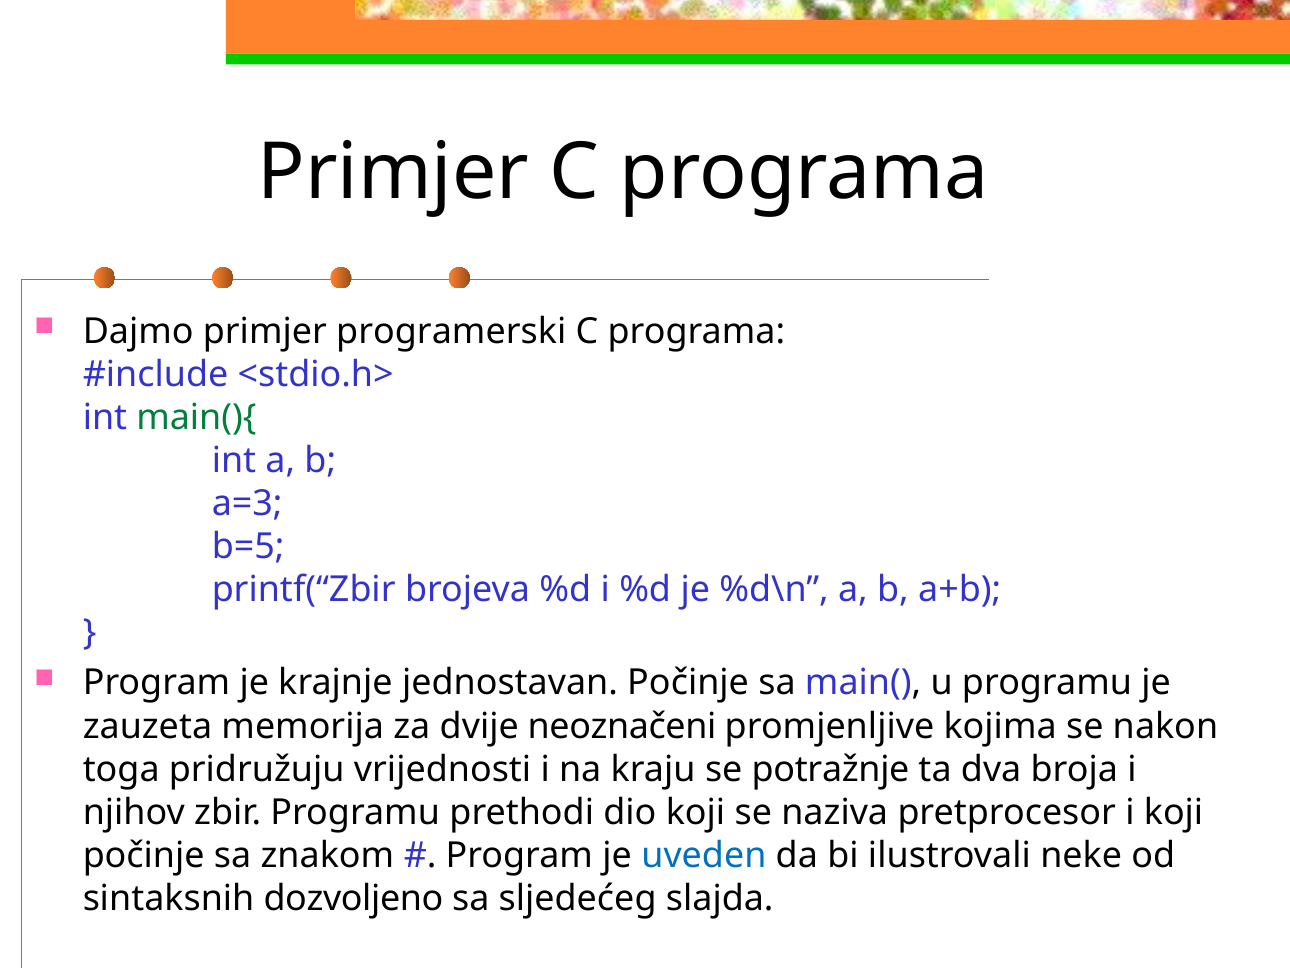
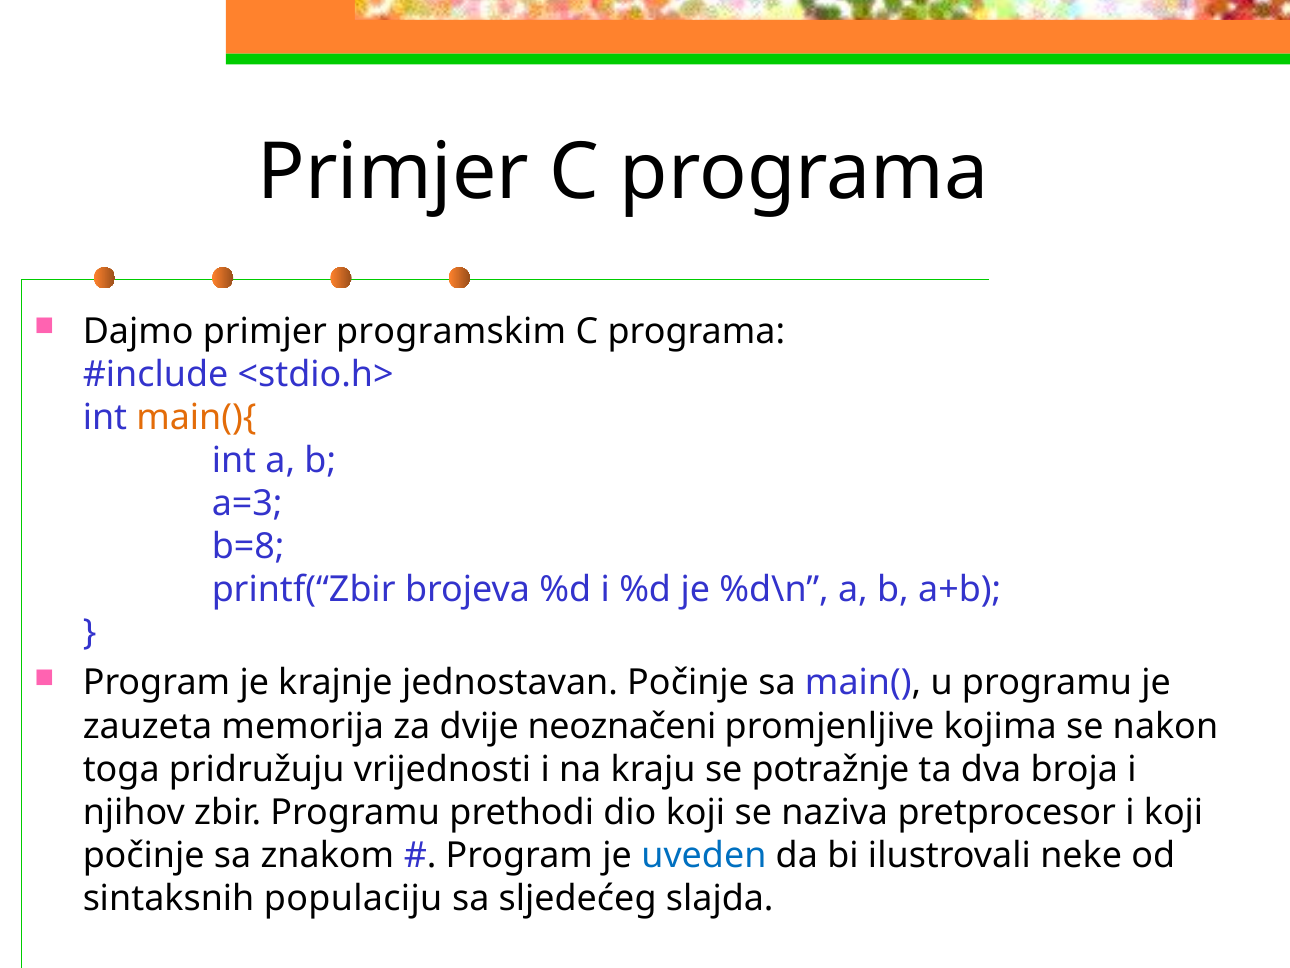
programerski: programerski -> programskim (451, 331)
main(){ colour: green -> orange (196, 418)
b=5: b=5 -> b=8 (248, 547)
dozvoljeno: dozvoljeno -> populaciju (353, 898)
